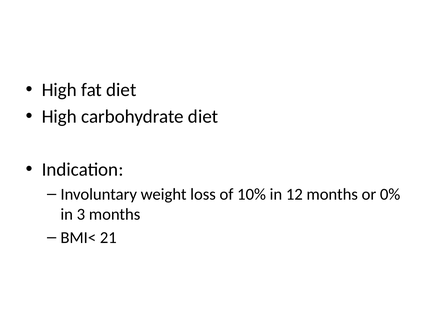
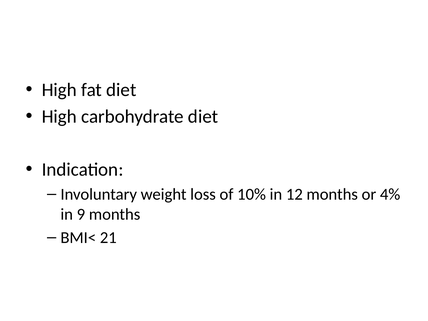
0%: 0% -> 4% (390, 194)
3: 3 -> 9 (81, 214)
